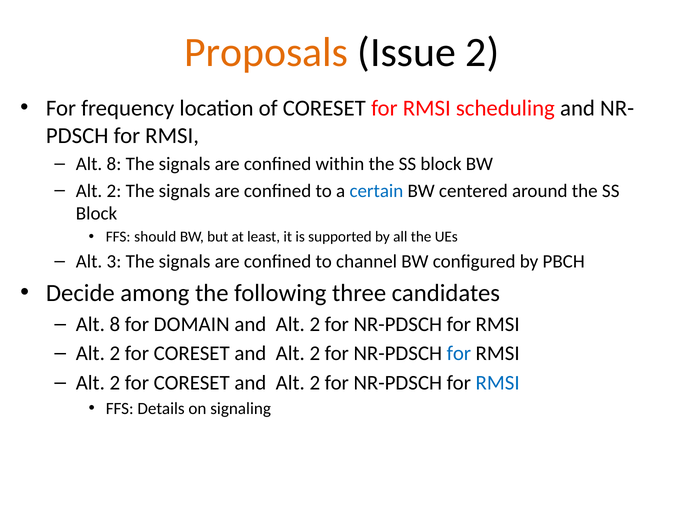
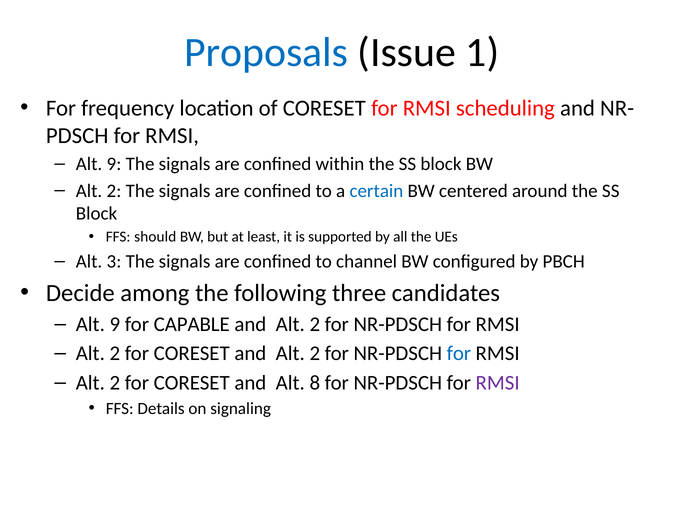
Proposals colour: orange -> blue (266, 53)
Issue 2: 2 -> 1 (482, 53)
8: 8 -> 9 (114, 164)
8: 8 -> 9 (115, 324)
DOMAIN: DOMAIN -> CAPABLE (192, 324)
2: 2 -> 8 (315, 383)
RMSI colour: blue -> purple (498, 383)
